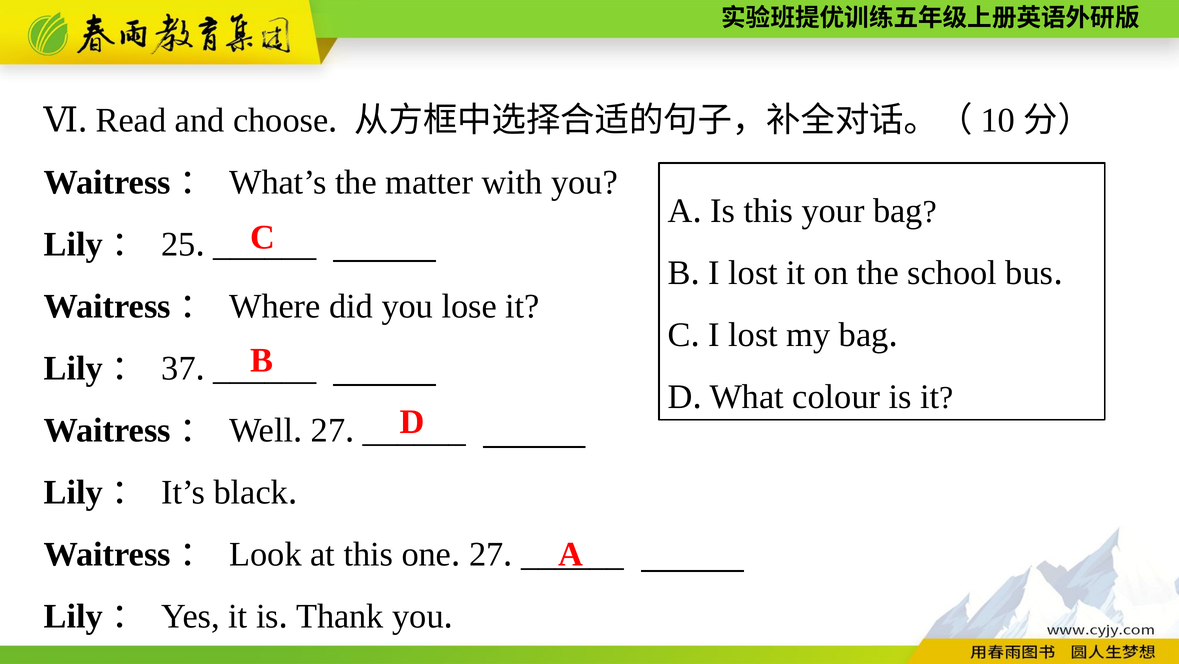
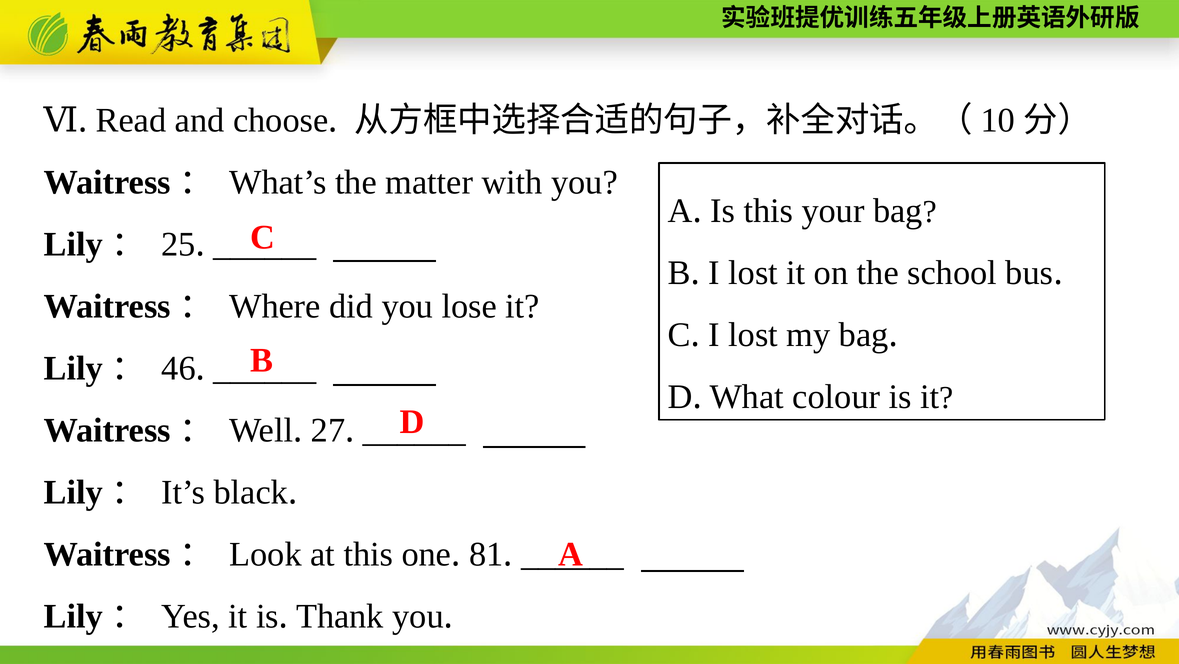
37: 37 -> 46 (179, 368)
27: 27 -> 81 (486, 554)
